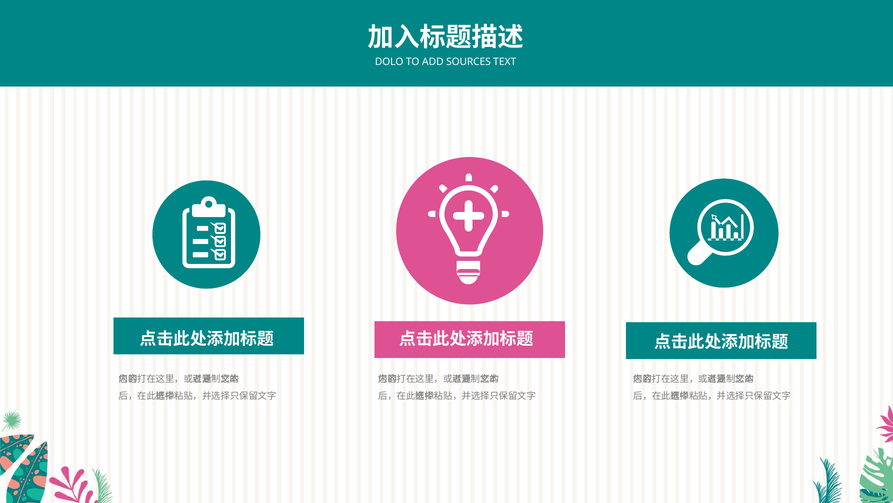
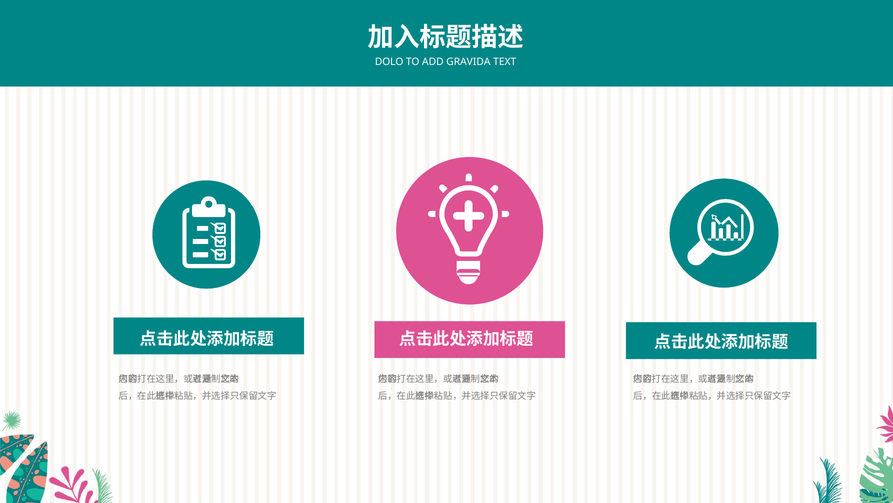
SOURCES: SOURCES -> GRAVIDA (468, 62)
